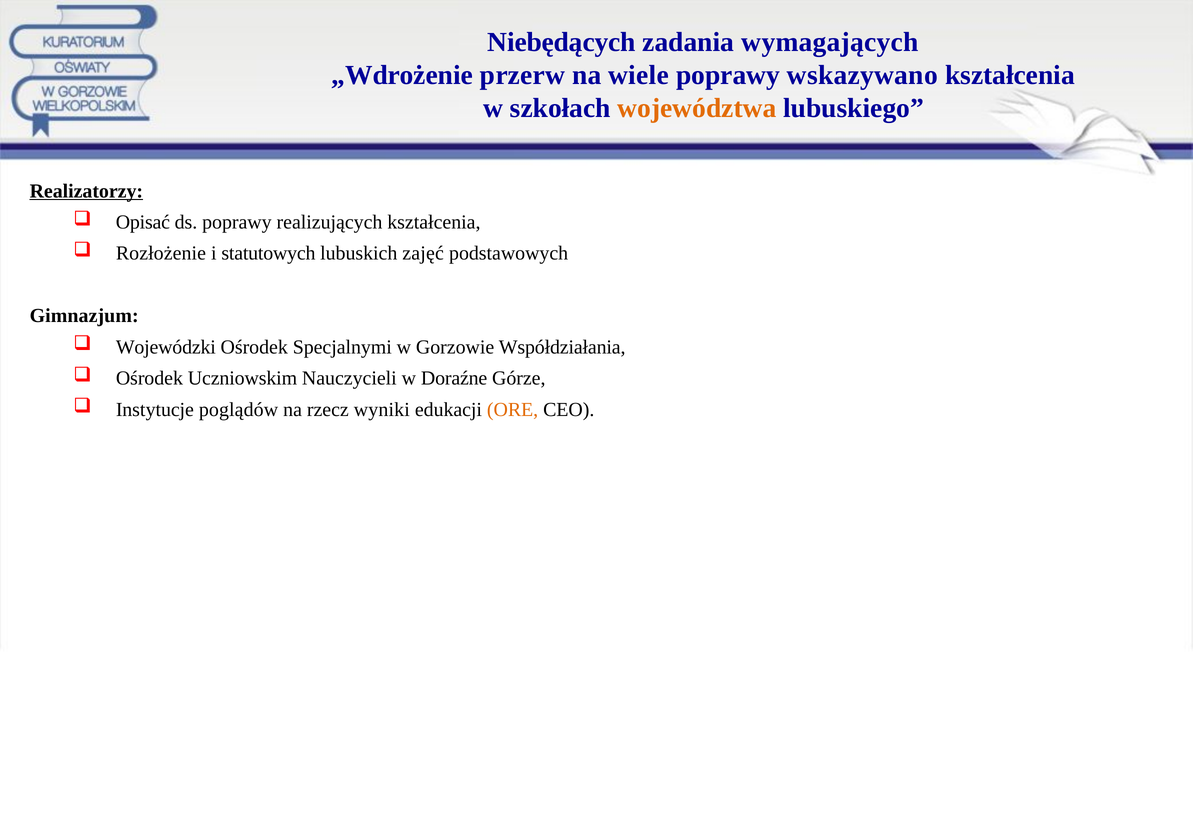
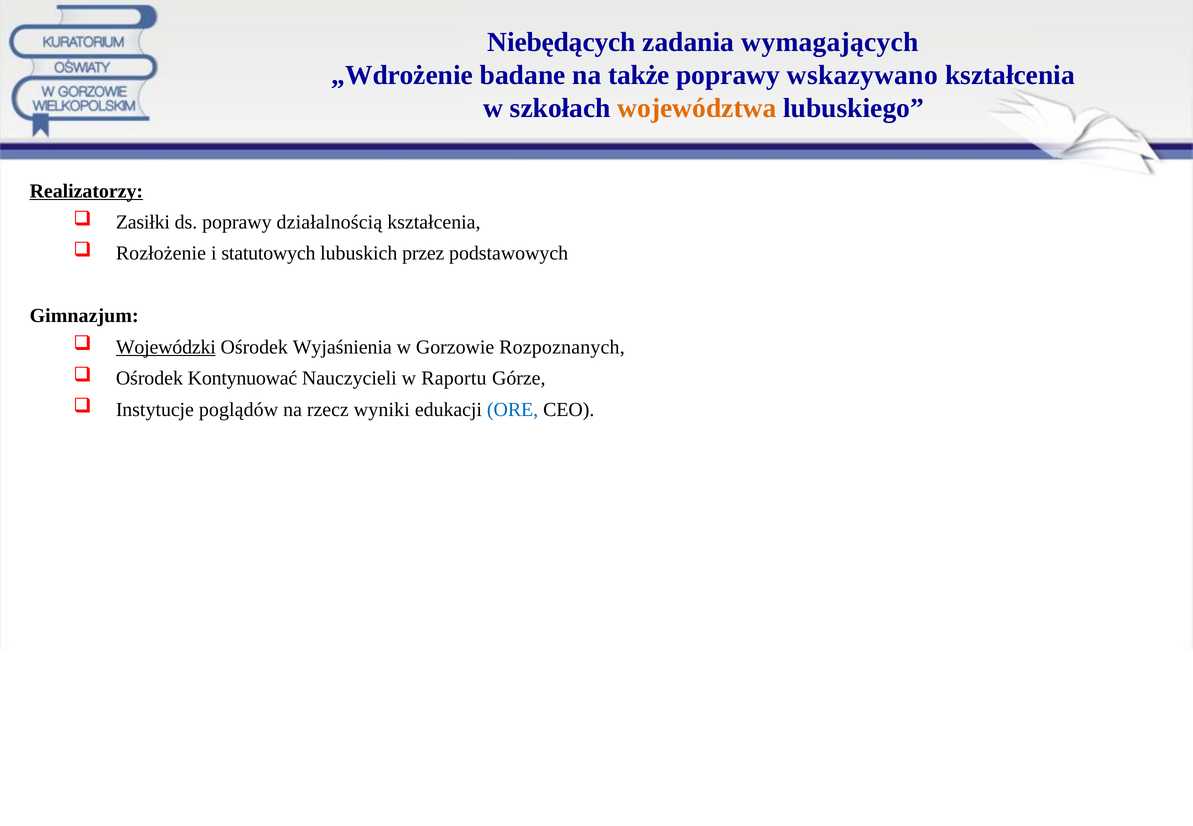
przerw: przerw -> badane (523, 75)
wiele: wiele -> także (639, 75)
Opisać: Opisać -> Zasiłki (143, 222)
realizujących: realizujących -> działalnością (329, 222)
zajęć: zajęć -> przez (423, 253)
Wojewódzki underline: none -> present (166, 347)
Specjalnymi: Specjalnymi -> Wyjaśnienia (342, 347)
Współdziałania: Współdziałania -> Rozpoznanych (562, 347)
Uczniowskim: Uczniowskim -> Kontynuować (243, 378)
Doraźne: Doraźne -> Raportu (454, 378)
ORE colour: orange -> blue (513, 409)
